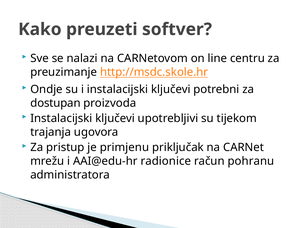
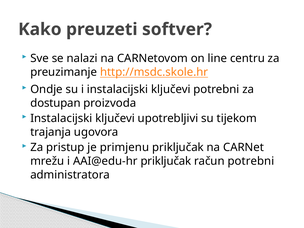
AAI@edu-hr radionice: radionice -> priključak (166, 161)
račun pohranu: pohranu -> potrebni (251, 161)
